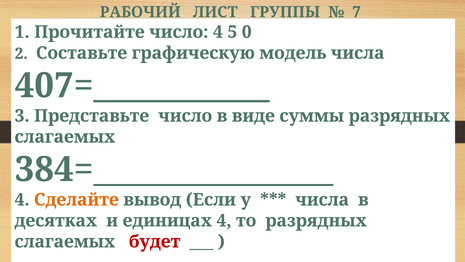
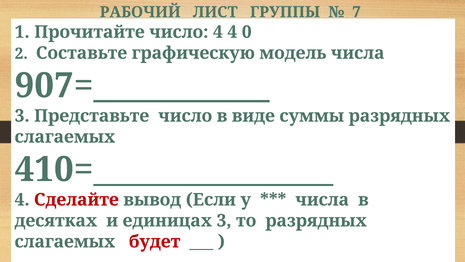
4 5: 5 -> 4 (232, 32)
407=___________: 407=___________ -> 907=___________ (142, 86)
384=_______________: 384=_______________ -> 410=_______________ (174, 169)
Сделайте colour: orange -> red (76, 199)
единицах 4: 4 -> 3 (224, 220)
